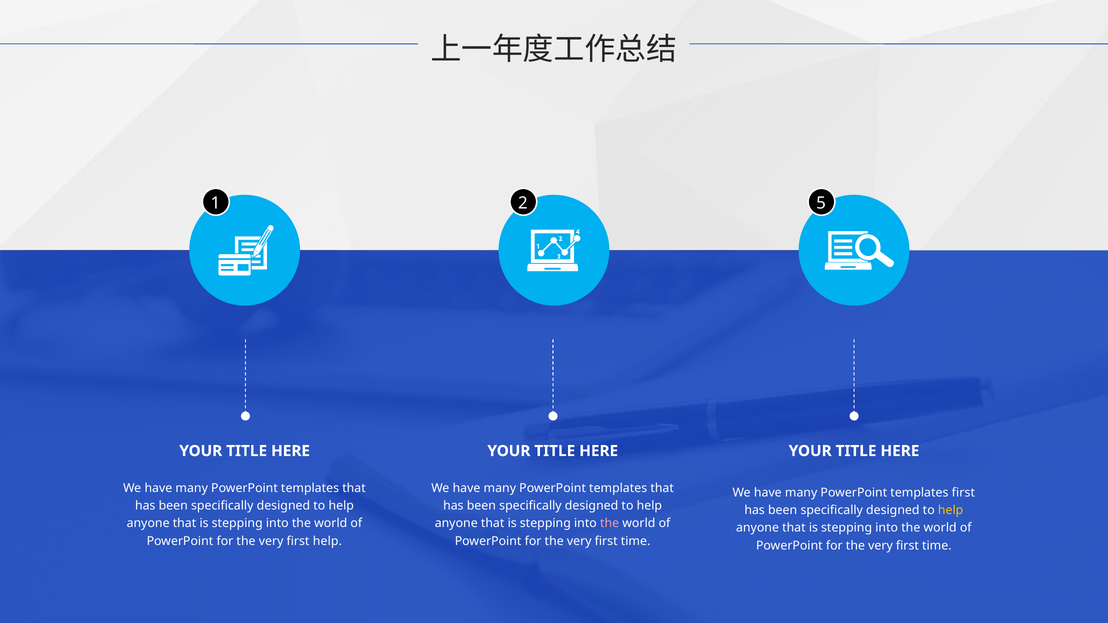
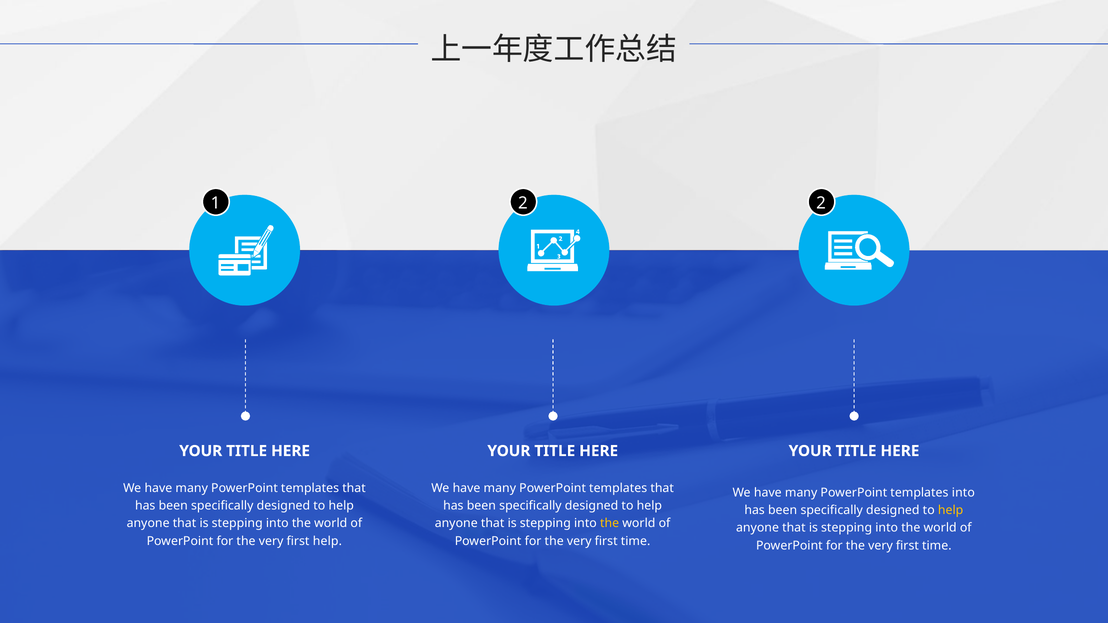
2 5: 5 -> 2 (821, 203)
templates first: first -> into (963, 493)
the colour: pink -> yellow (610, 523)
